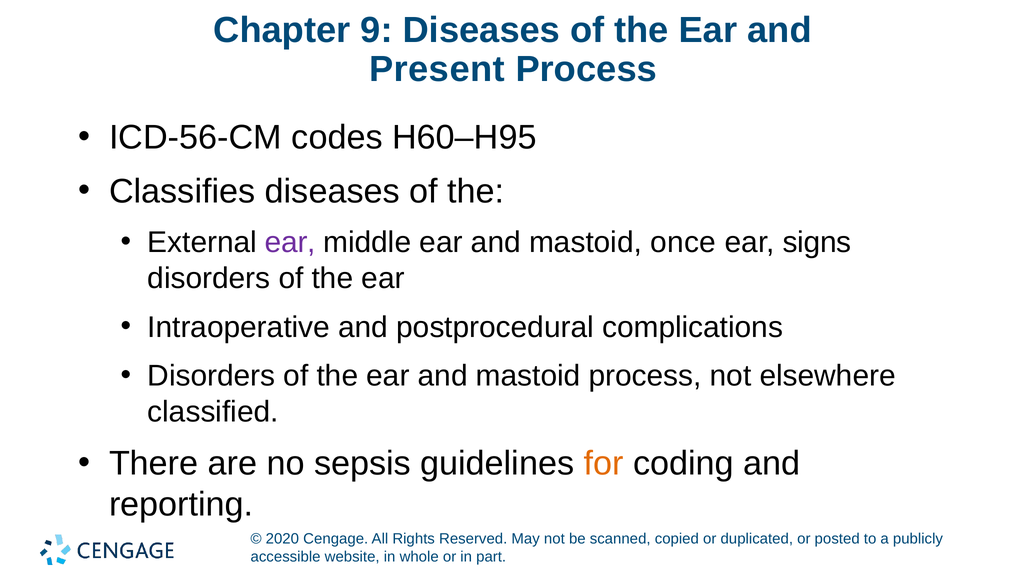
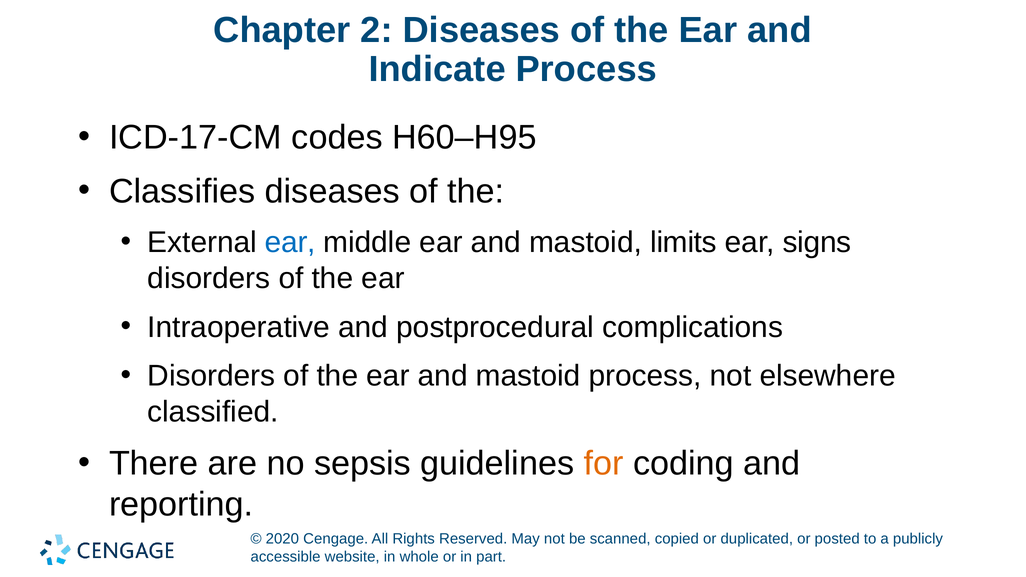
9: 9 -> 2 (377, 30)
Present: Present -> Indicate (437, 69)
ICD-56-CM: ICD-56-CM -> ICD-17-CM (195, 138)
ear colour: purple -> blue (290, 243)
once: once -> limits (683, 243)
